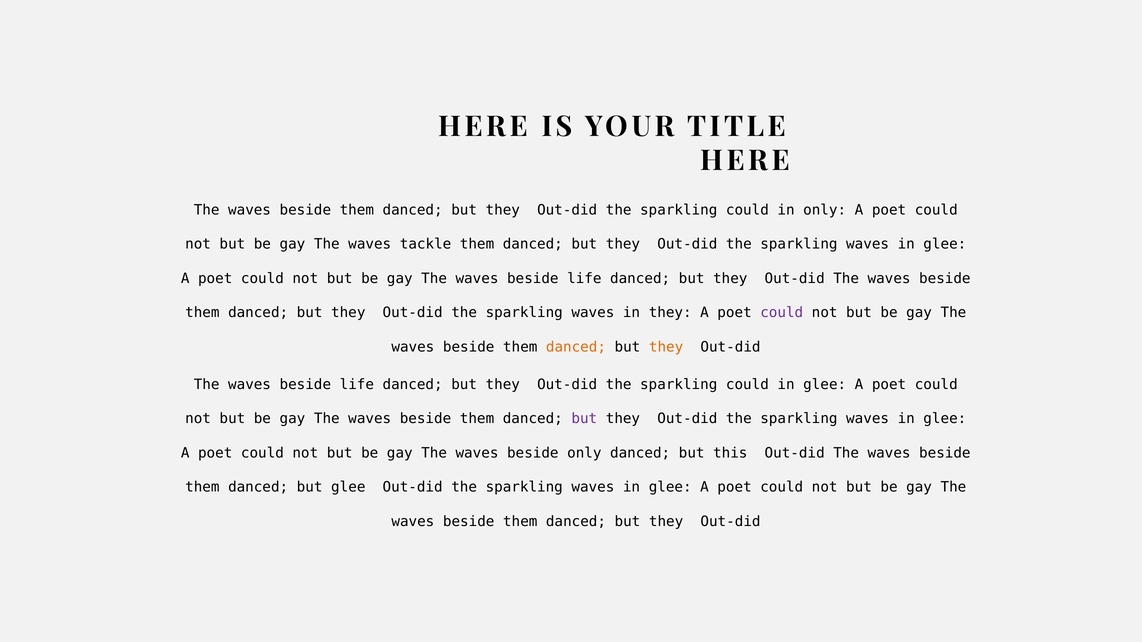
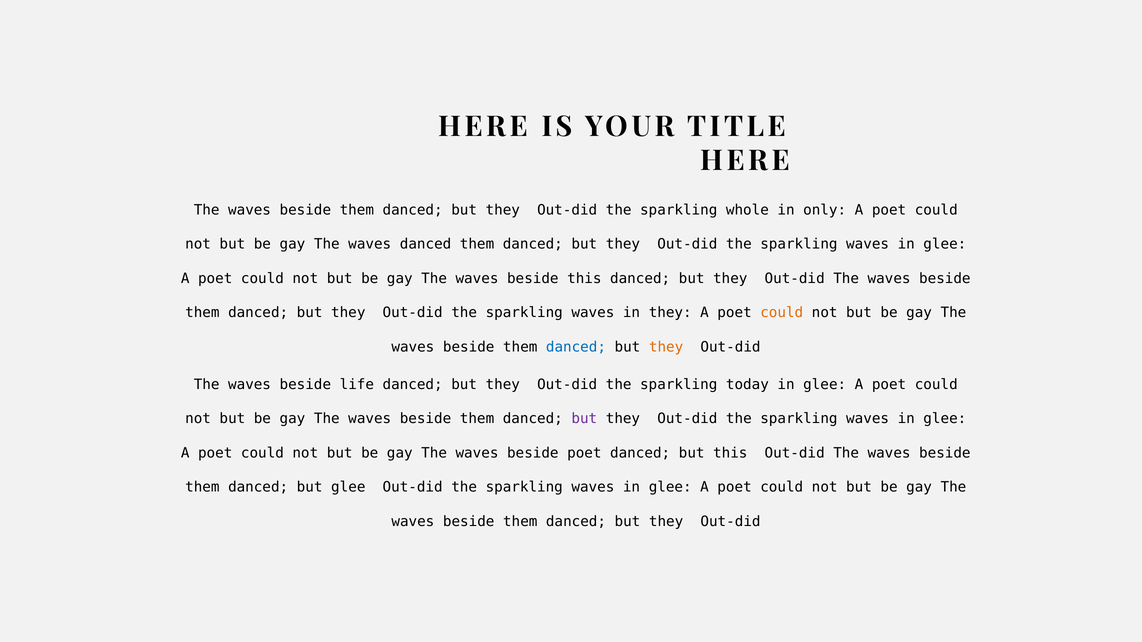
could: could -> whole (747, 210)
waves tackle: tackle -> danced (426, 244)
life: life -> this (584, 279)
could colour: purple -> orange (782, 313)
danced colour: orange -> blue (576, 347)
could: could -> today (747, 385)
beside only: only -> poet (584, 453)
